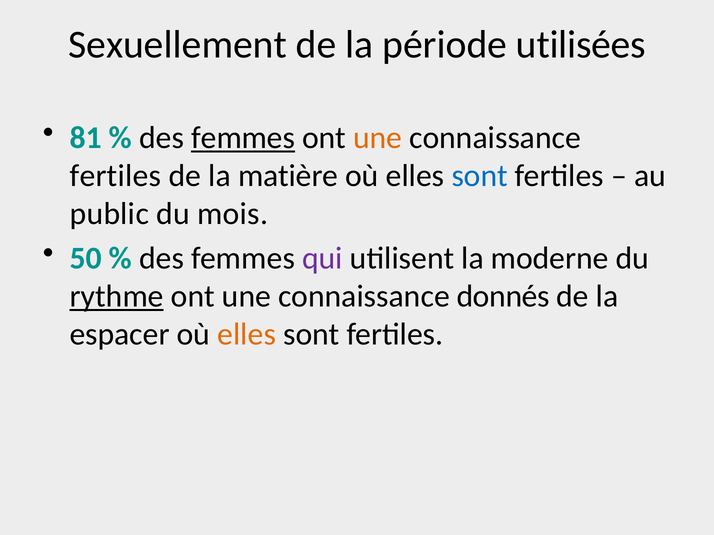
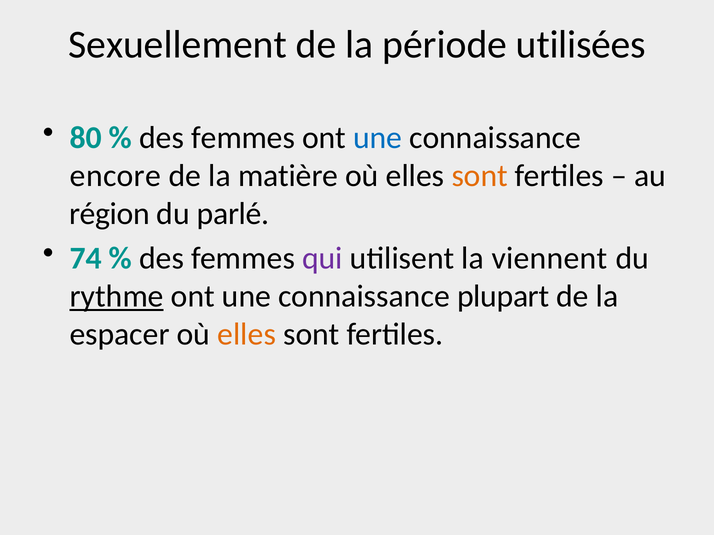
81: 81 -> 80 (86, 138)
femmes underline: present -> none (243, 138)
une colour: orange -> blue (378, 138)
fertiles: fertiles -> encore (115, 176)
sont colour: blue -> orange (480, 176)
public: public -> région (110, 214)
mois: mois -> parlé (233, 214)
50: 50 -> 74 (86, 259)
moderne: moderne -> viennent (550, 259)
donnés: donnés -> plupart (503, 297)
